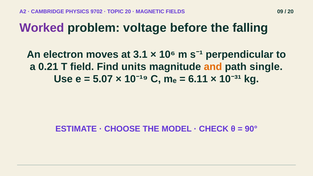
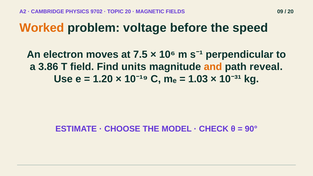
Worked colour: purple -> orange (42, 28)
falling: falling -> speed (250, 28)
3.1: 3.1 -> 7.5 (140, 54)
0.21: 0.21 -> 3.86 (48, 67)
single: single -> reveal (266, 67)
5.07: 5.07 -> 1.20 (103, 79)
6.11: 6.11 -> 1.03 (198, 79)
